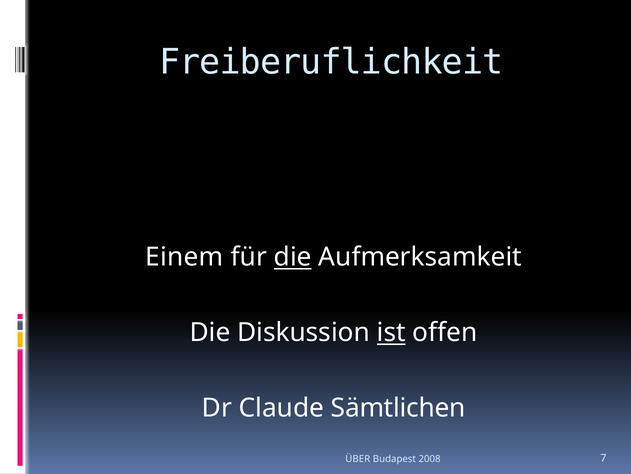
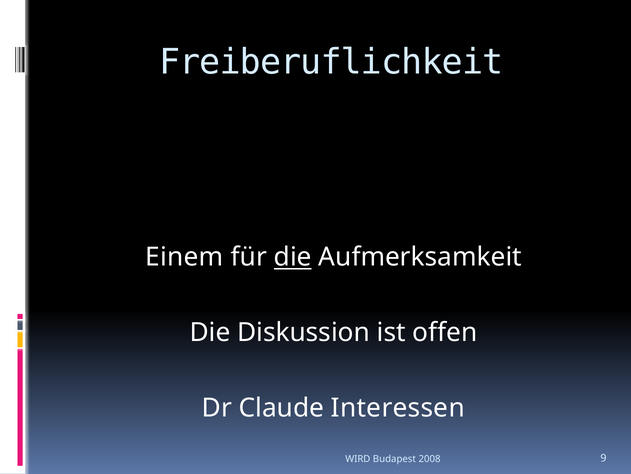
ist underline: present -> none (391, 332)
Sämtlichen: Sämtlichen -> Interessen (398, 408)
ÜBER: ÜBER -> WIRD (358, 458)
7: 7 -> 9 (603, 458)
